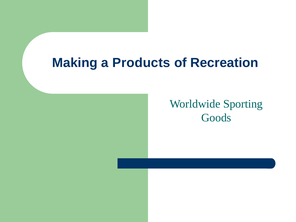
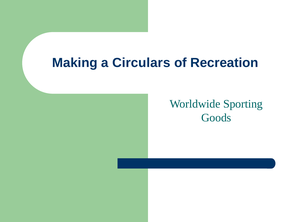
Products: Products -> Circulars (141, 63)
